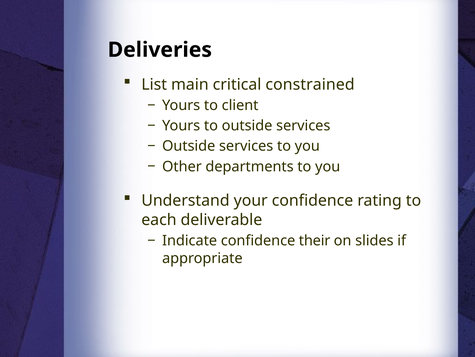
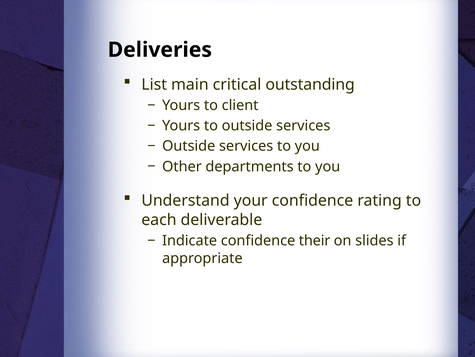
constrained: constrained -> outstanding (310, 84)
